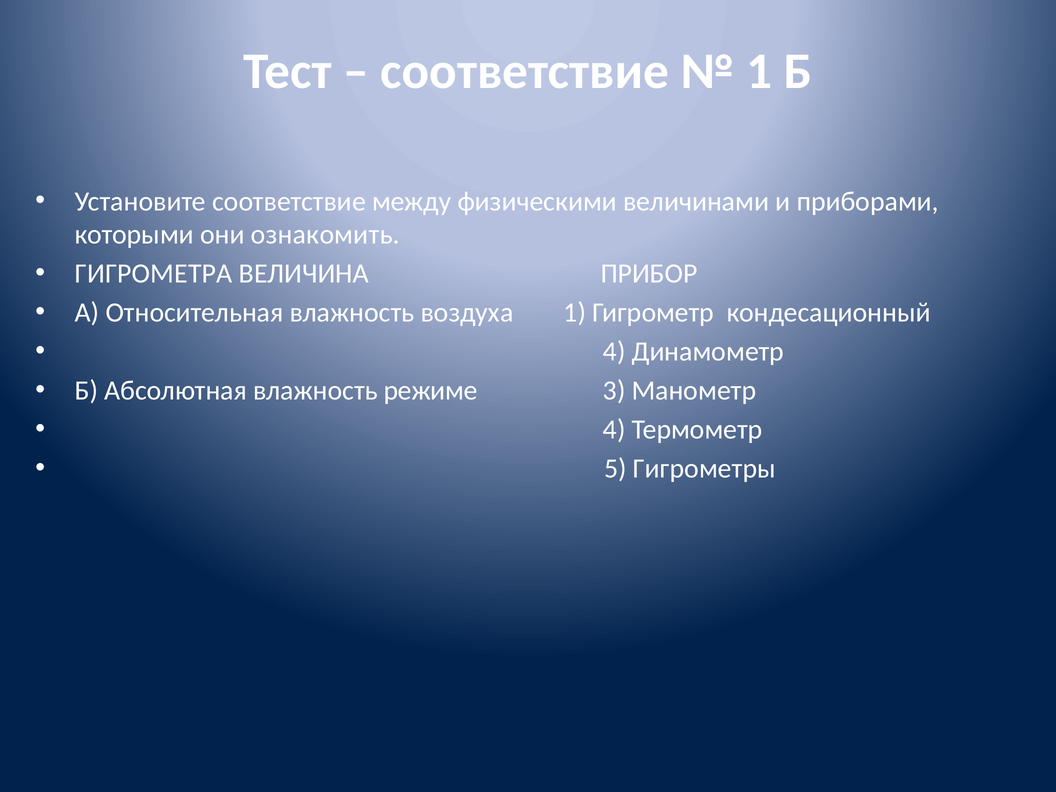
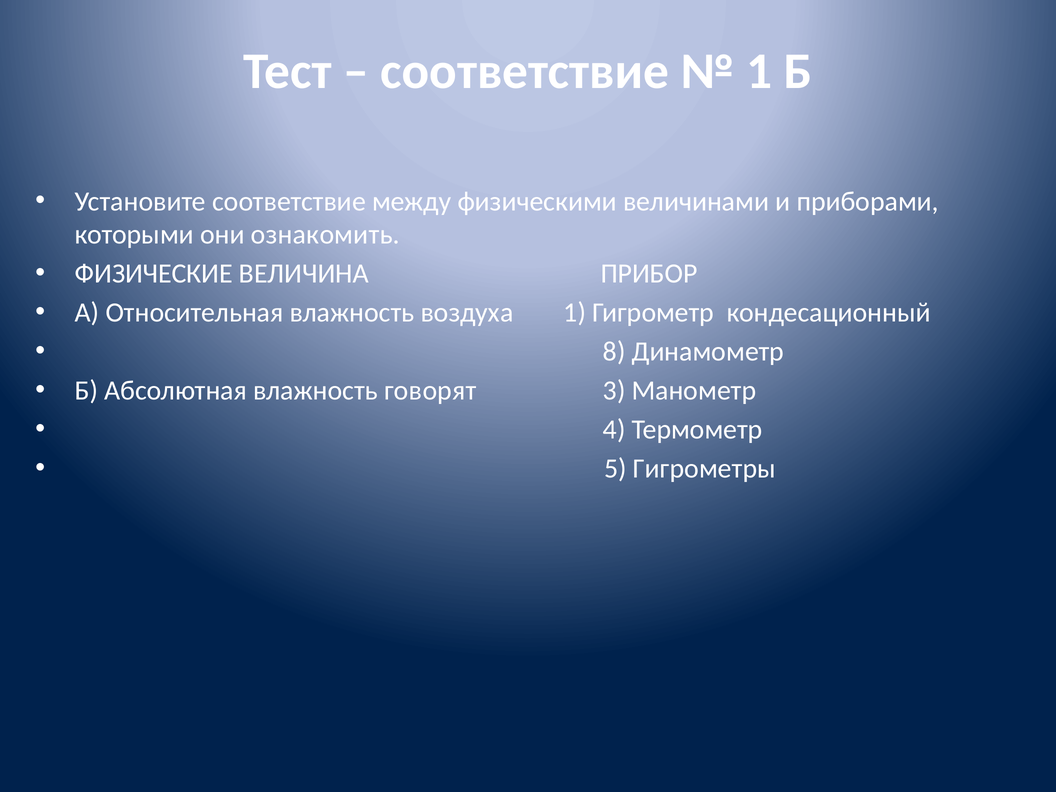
ГИГРОМЕТРА: ГИГРОМЕТРА -> ФИЗИЧЕСКИЕ (154, 274)
4: 4 -> 8 (614, 352)
режиме: режиме -> говорят (430, 391)
